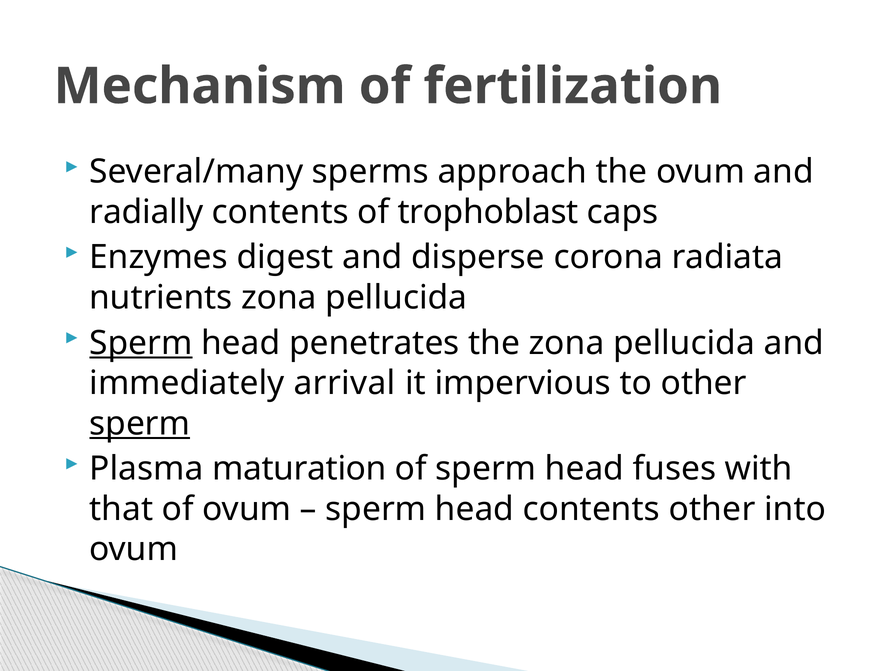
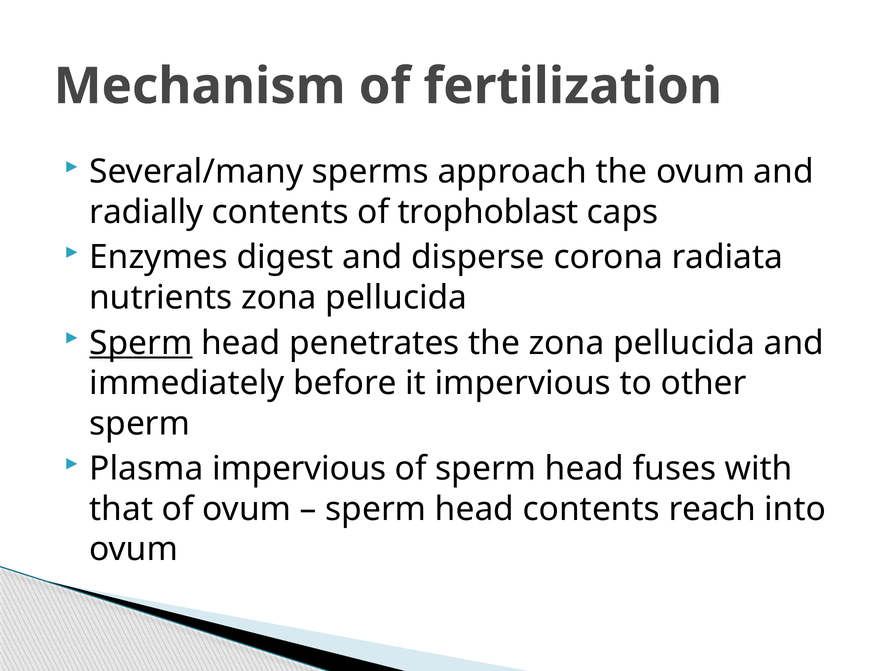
arrival: arrival -> before (345, 383)
sperm underline: present -> none (140, 424)
Plasma maturation: maturation -> impervious (299, 469)
contents other: other -> reach (712, 509)
